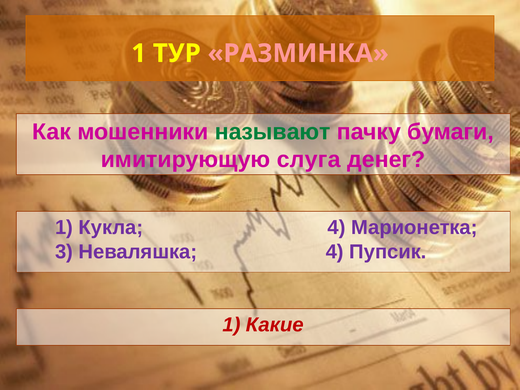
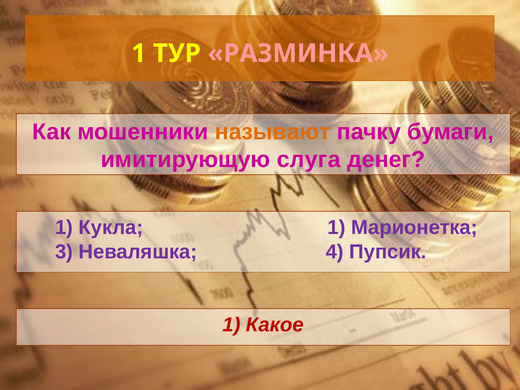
называют colour: green -> orange (273, 132)
Кукла 4: 4 -> 1 (337, 227)
Какие: Какие -> Какое (275, 325)
